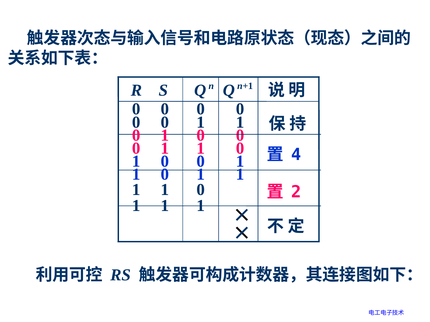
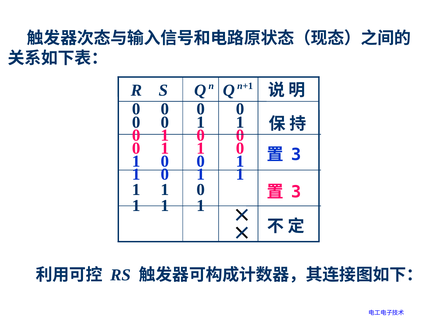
4: 4 -> 3 (296, 155)
2: 2 -> 3 (296, 192)
